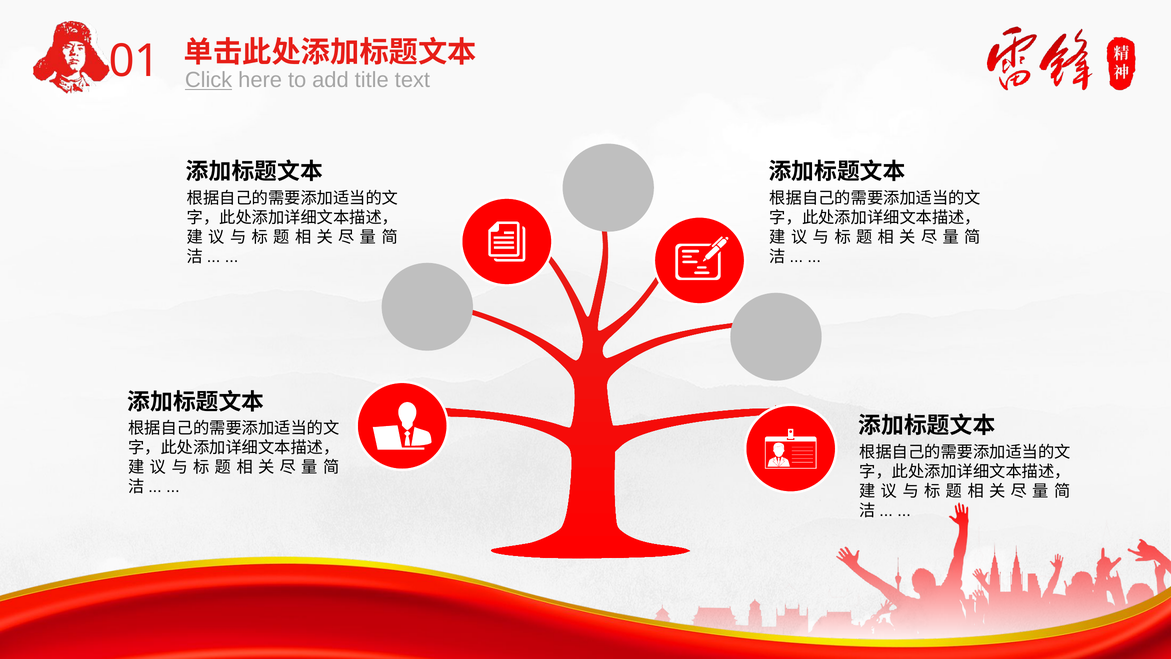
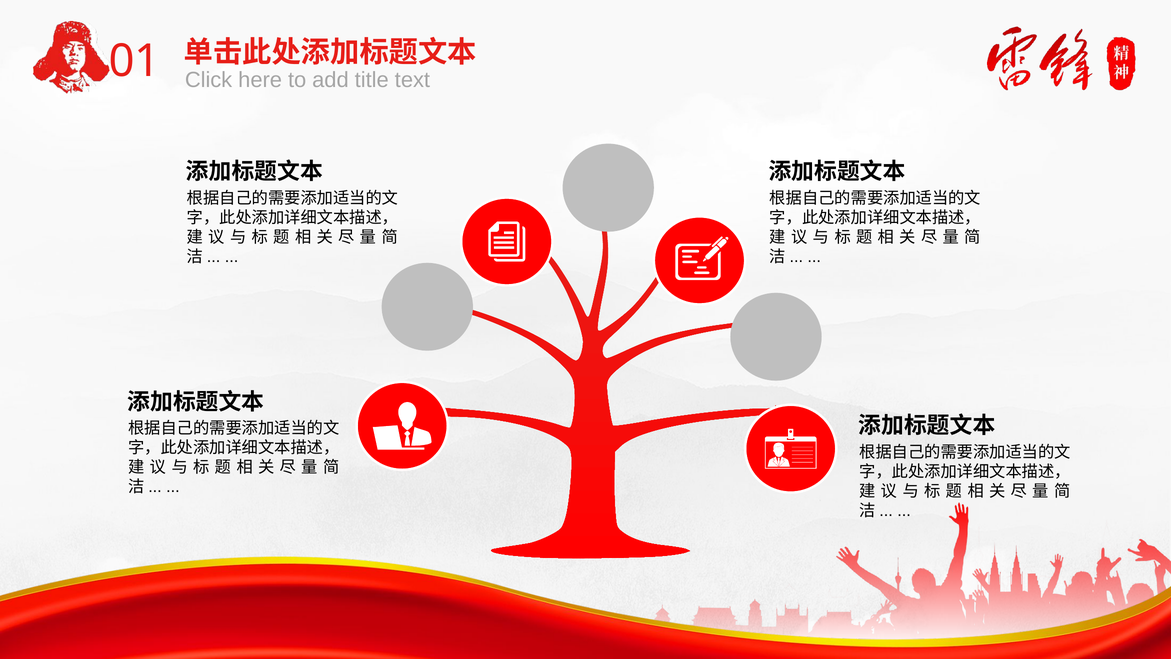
Click underline: present -> none (209, 80)
